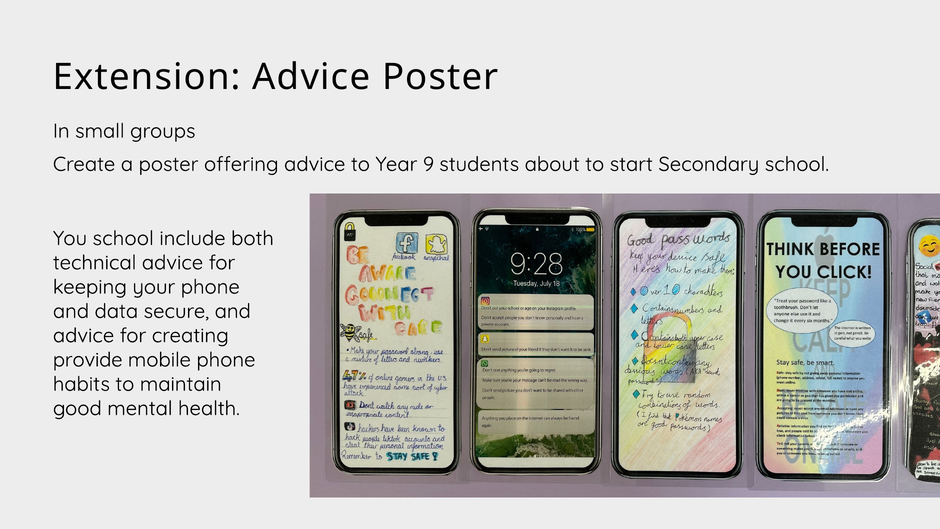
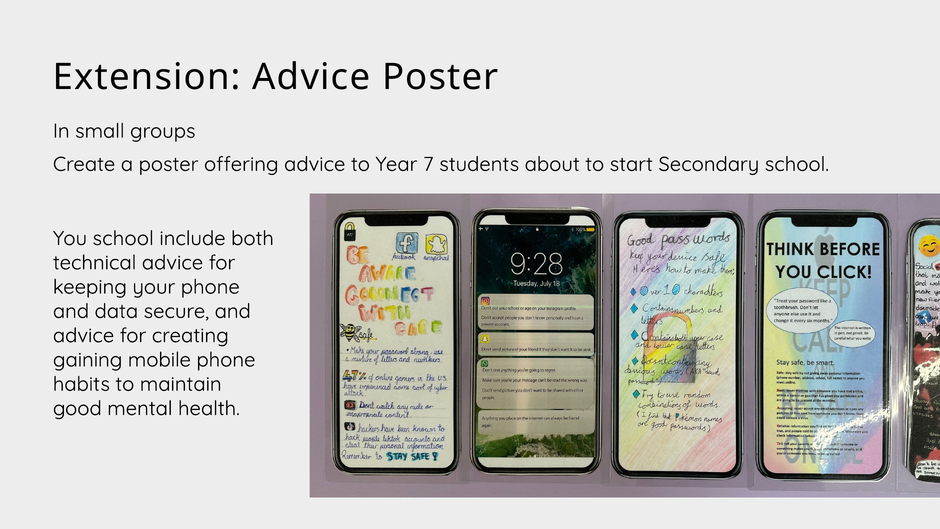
9: 9 -> 7 (428, 164)
provide: provide -> gaining (88, 360)
